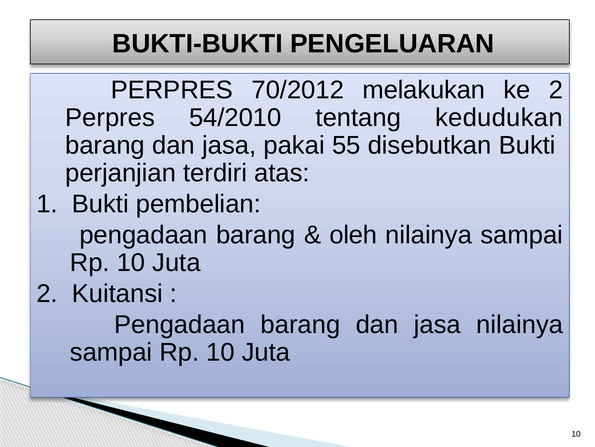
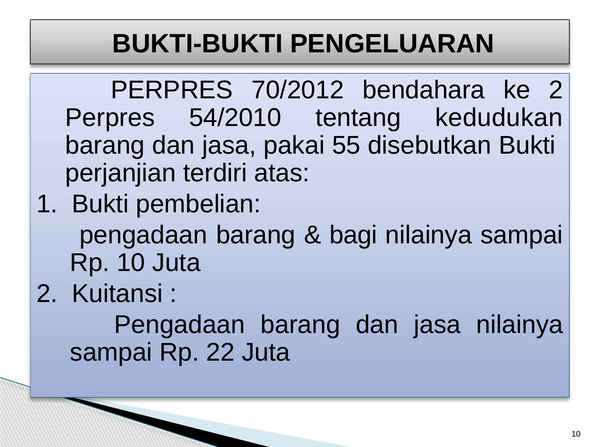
melakukan: melakukan -> bendahara (424, 90)
oleh: oleh -> bagi (353, 235)
10: 10 -> 22 (221, 352)
